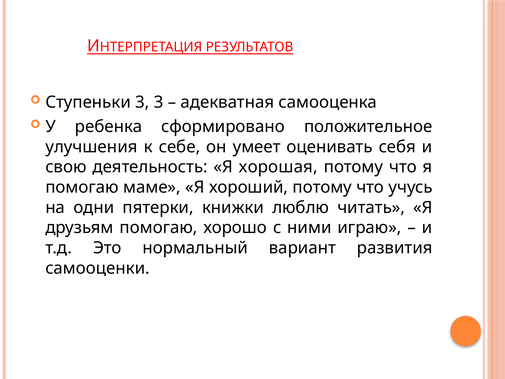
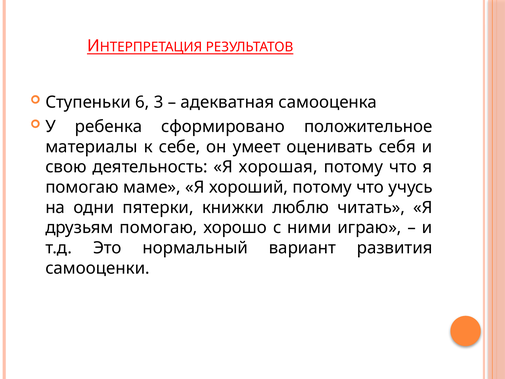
Ступеньки 3: 3 -> 6 (142, 102)
улучшения: улучшения -> материалы (92, 147)
